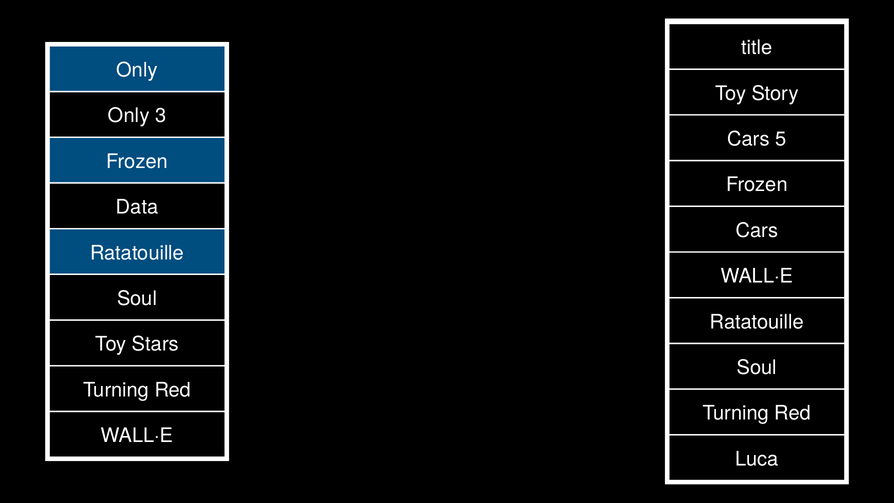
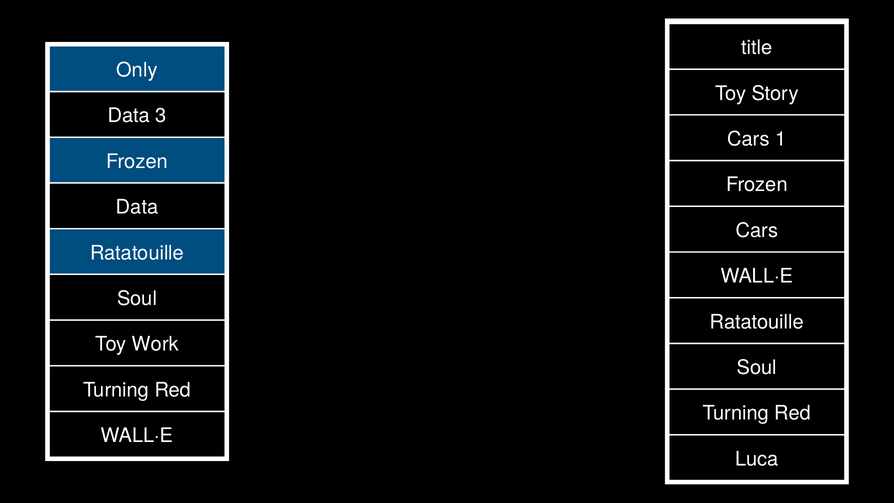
Only: Only -> Data (129, 116)
5: 5 -> 1 (781, 139)
Stars: Stars -> Work (155, 344)
